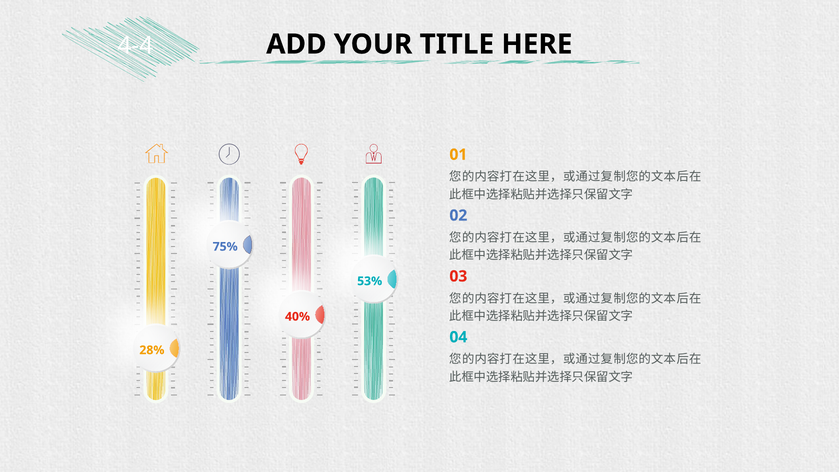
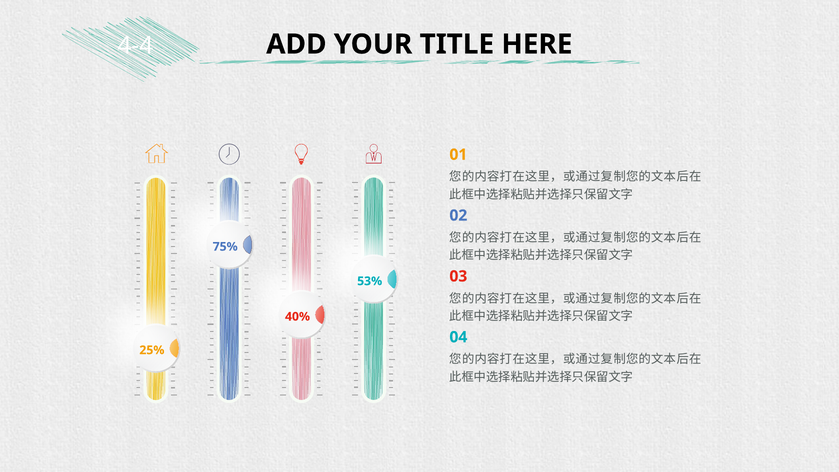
28%: 28% -> 25% (152, 350)
